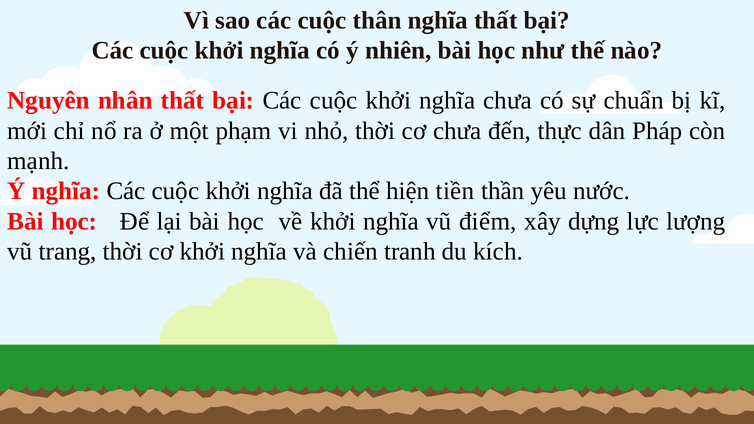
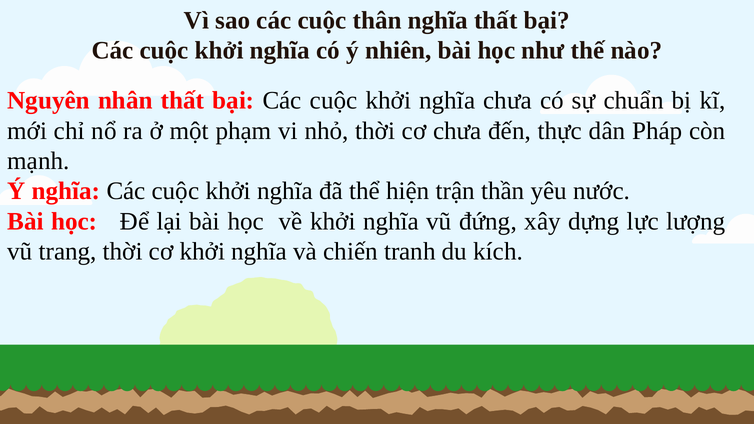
tiền: tiền -> trận (455, 191)
điểm: điểm -> đứng (488, 221)
